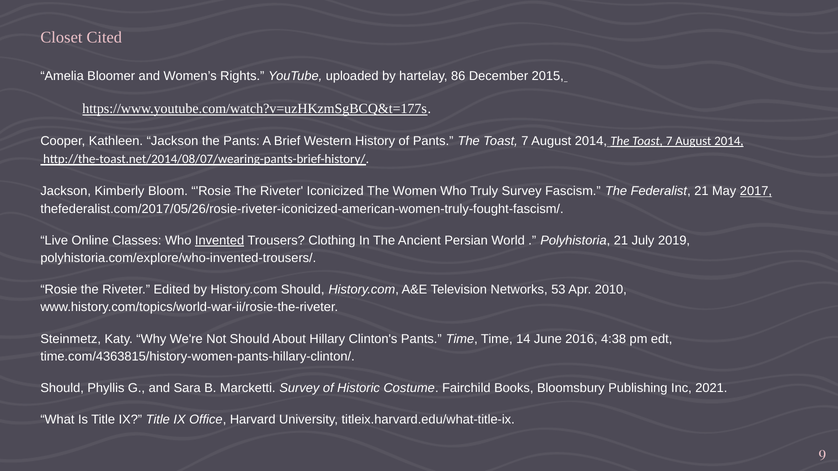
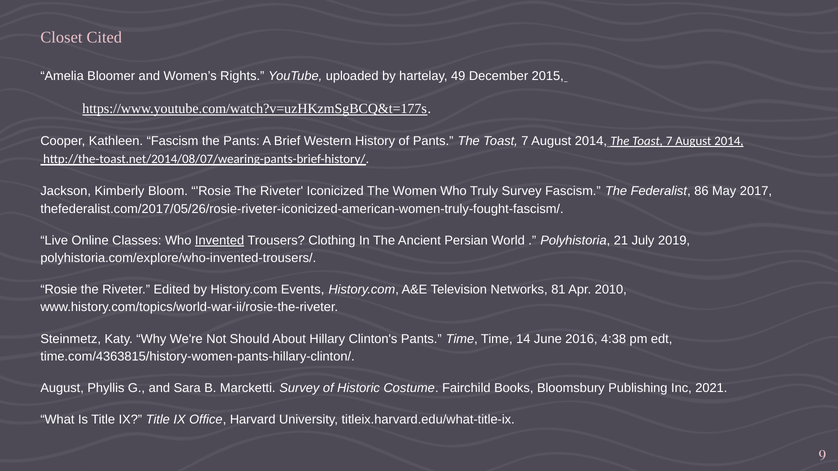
86: 86 -> 49 (458, 76)
Kathleen Jackson: Jackson -> Fascism (173, 141)
Federalist 21: 21 -> 86 (701, 191)
2017 underline: present -> none (756, 191)
History.com Should: Should -> Events (303, 290)
53: 53 -> 81 (558, 290)
Should: Should -> August (62, 388)
